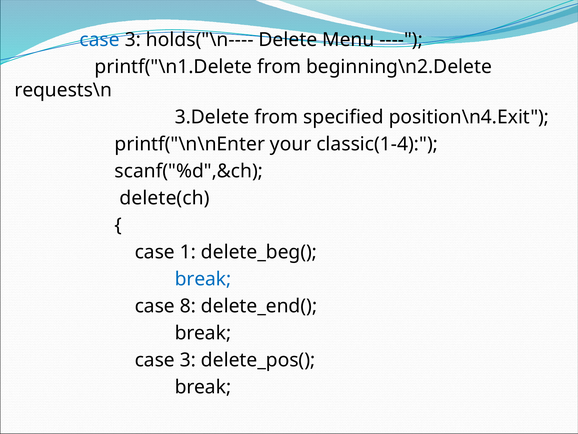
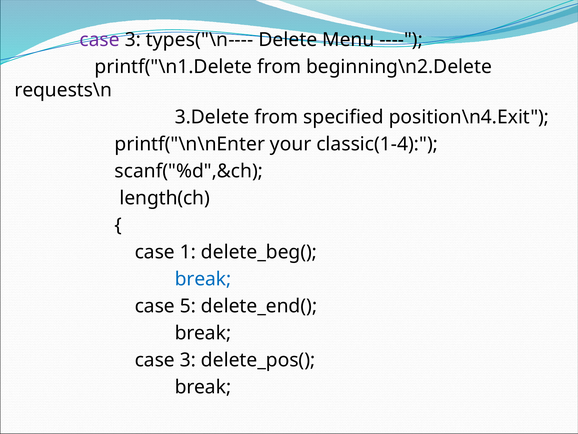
case colour: blue -> purple (100, 40)
holds("\n----: holds("\n---- -> types("\n---- (200, 40)
delete(ch: delete(ch -> length(ch (165, 198)
8: 8 -> 5 (188, 306)
